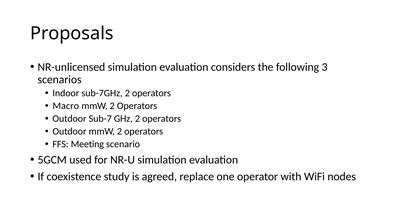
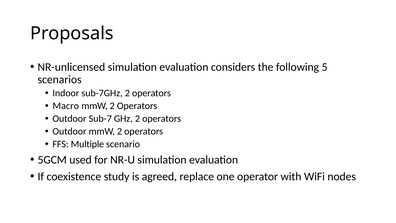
3: 3 -> 5 (325, 67)
Meeting: Meeting -> Multiple (87, 144)
